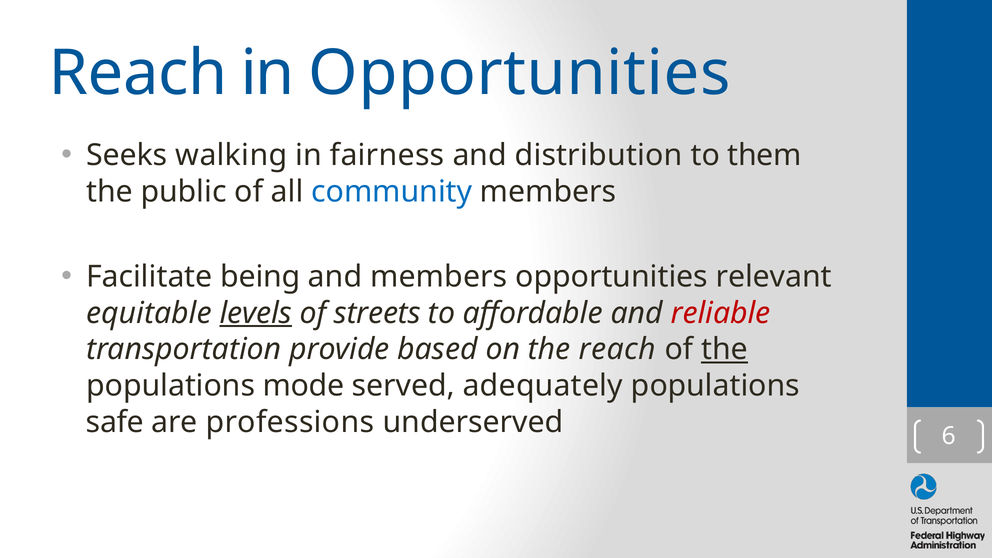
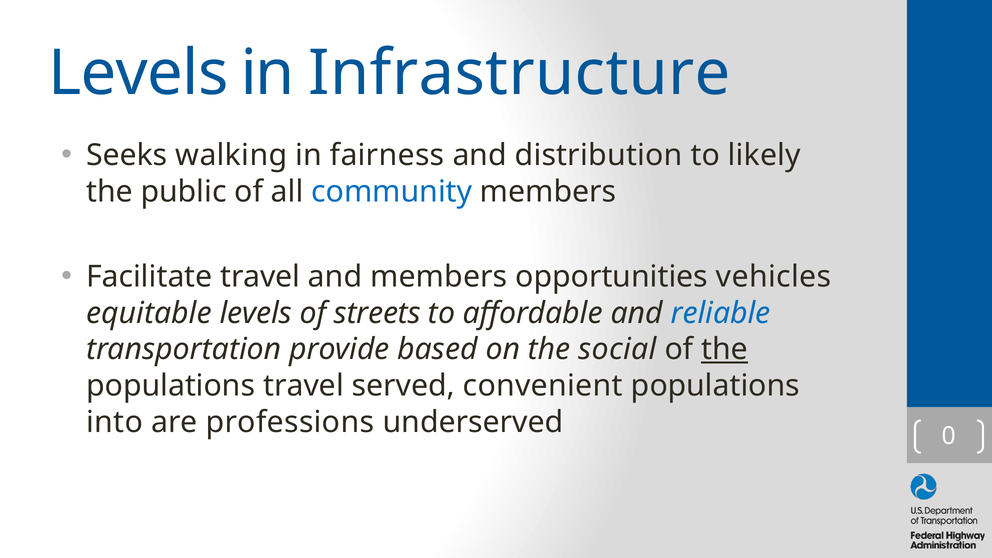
Reach: Reach -> Levels (138, 73)
in Opportunities: Opportunities -> Infrastructure (520, 73)
them: them -> likely (764, 155)
Facilitate being: being -> travel (260, 277)
relevant: relevant -> vehicles (774, 277)
levels underline: present -> none (256, 313)
reliable colour: red -> blue (721, 313)
the reach: reach -> social (617, 349)
populations mode: mode -> travel (304, 386)
adequately: adequately -> convenient (543, 386)
safe: safe -> into (115, 422)
6: 6 -> 0 (949, 436)
